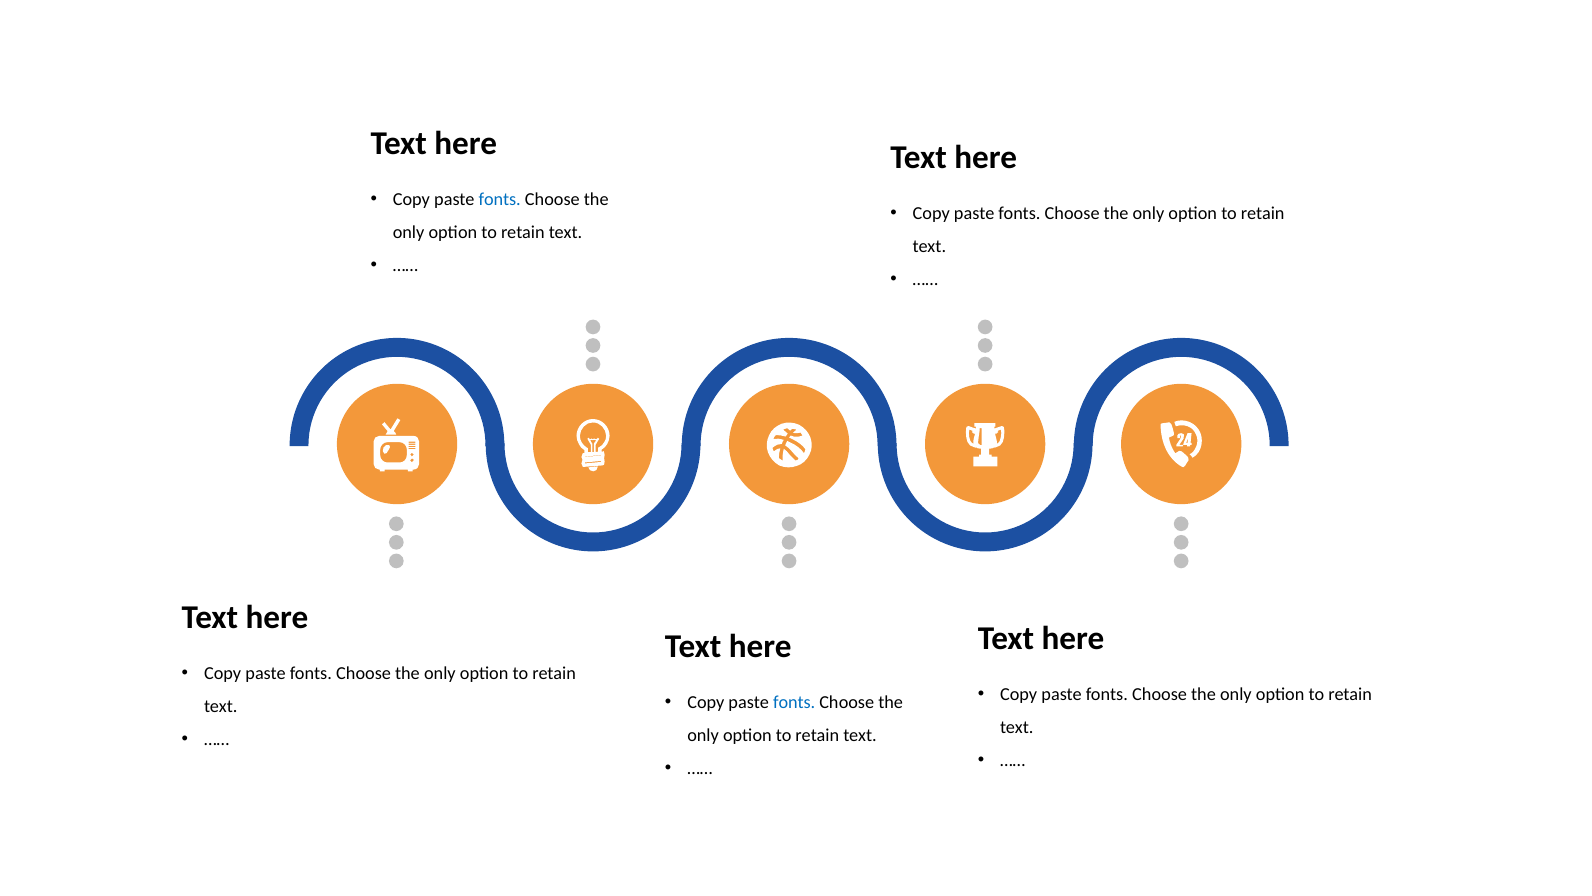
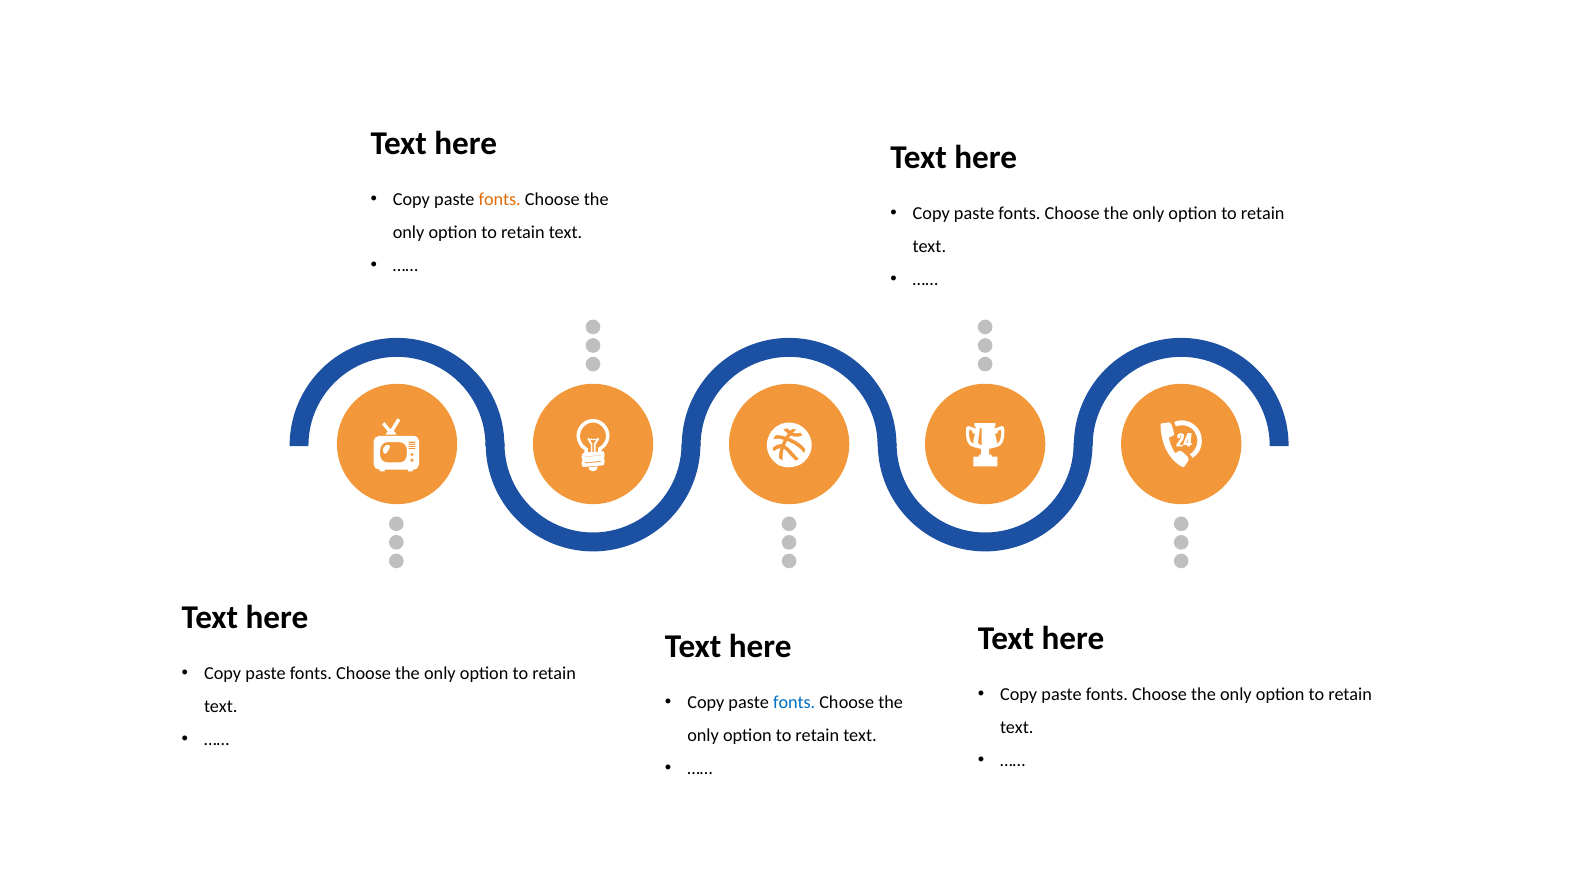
fonts colour: blue -> orange (500, 199)
